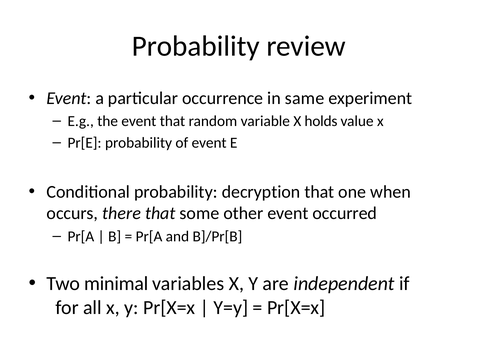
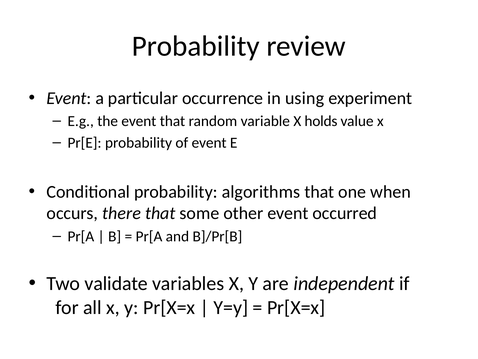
same: same -> using (305, 98)
decryption: decryption -> algorithms (261, 192)
minimal: minimal -> validate (116, 283)
